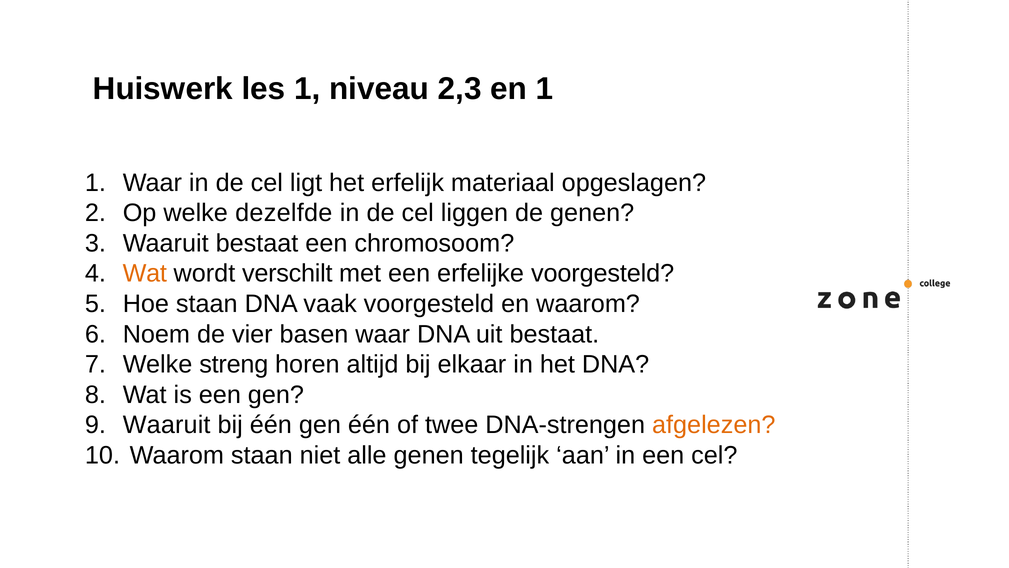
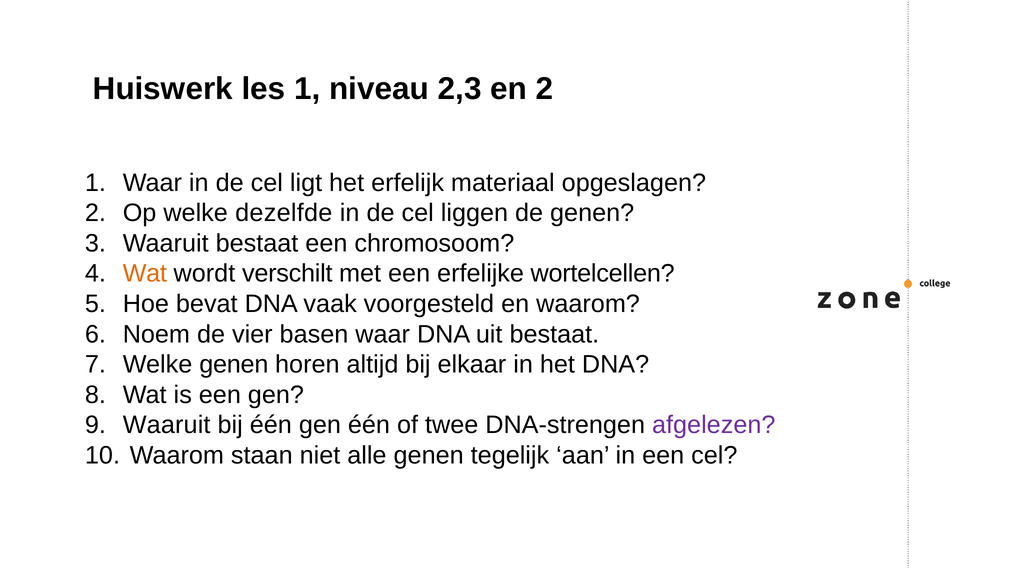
en 1: 1 -> 2 (545, 89)
erfelijke voorgesteld: voorgesteld -> wortelcellen (603, 273)
Hoe staan: staan -> bevat (207, 304)
Welke streng: streng -> genen (234, 364)
afgelezen colour: orange -> purple (714, 425)
